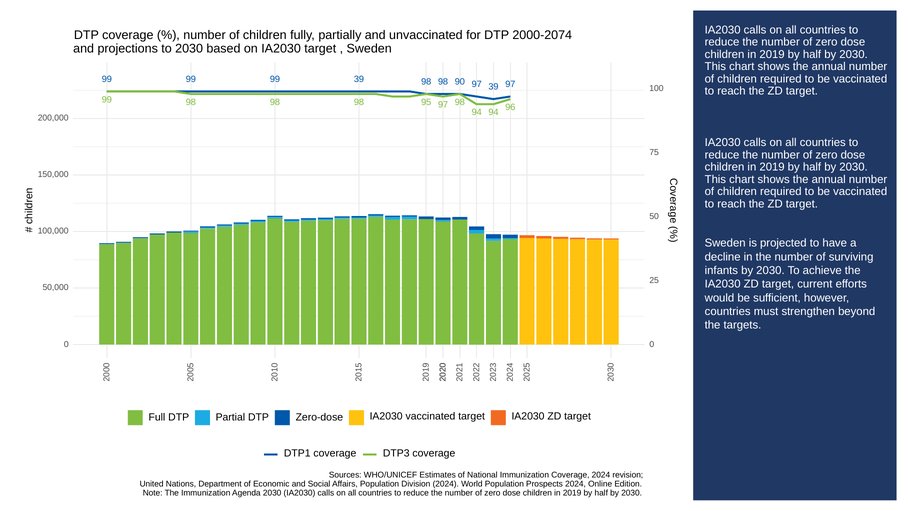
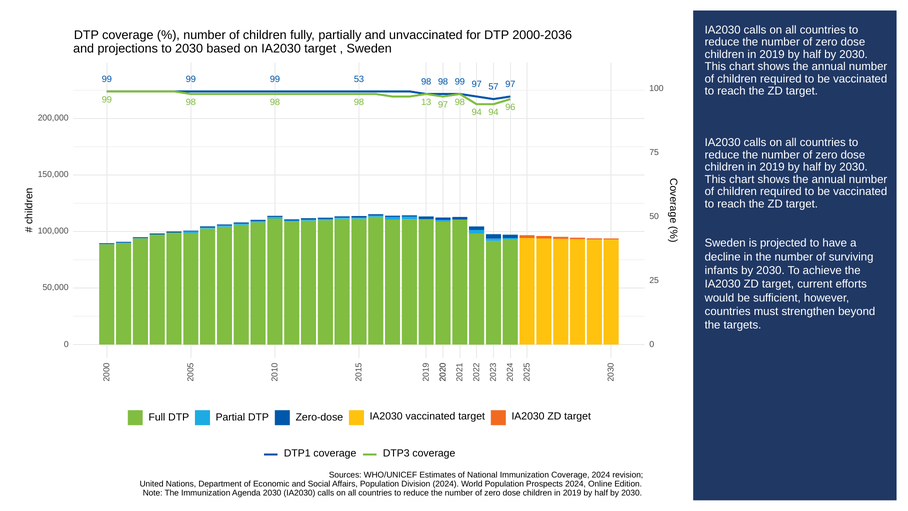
2000-2074: 2000-2074 -> 2000-2036 (542, 35)
99 39: 39 -> 53 (359, 79)
98 90: 90 -> 99 (460, 82)
97 39: 39 -> 57 (494, 87)
95: 95 -> 13 (426, 102)
